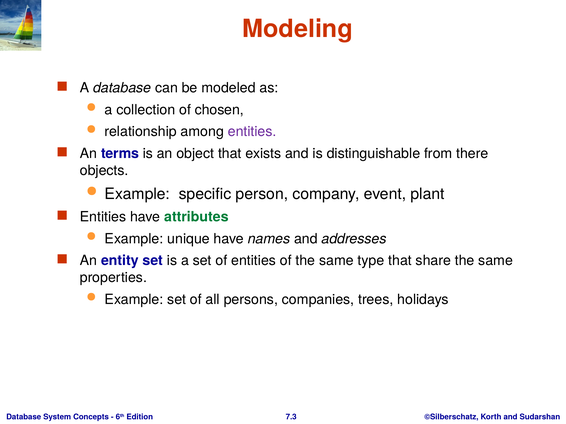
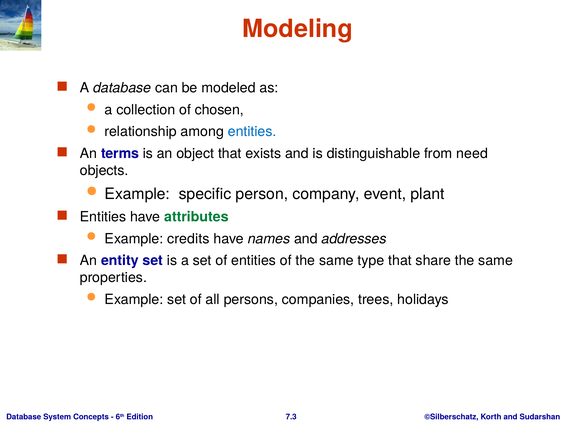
entities colour: purple -> blue (252, 132)
there: there -> need (472, 154)
unique: unique -> credits (188, 239)
